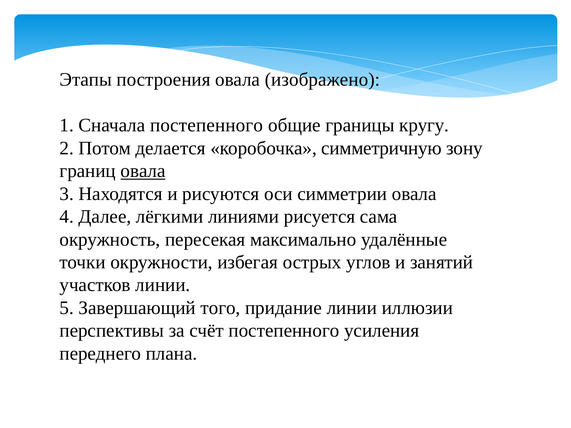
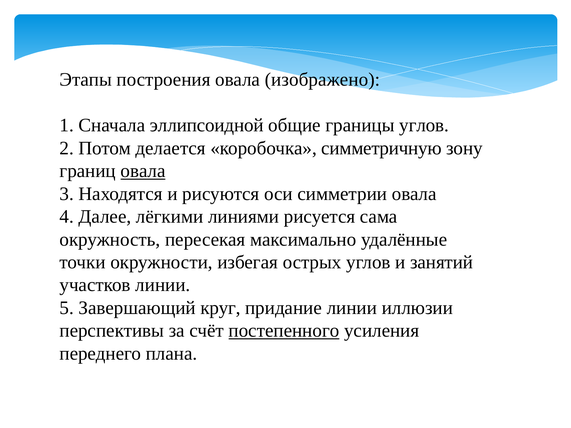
Сначала постепенного: постепенного -> эллипсоидной (207, 125)
границы кругу: кругу -> углов (424, 125)
того: того -> круг (221, 308)
постепенного underline: none -> present (284, 331)
